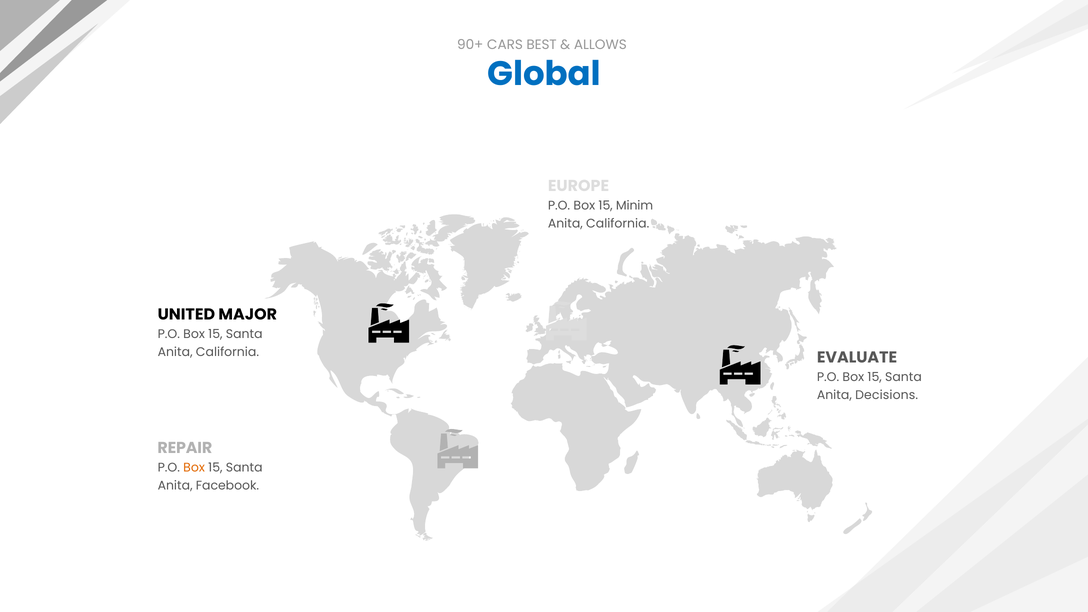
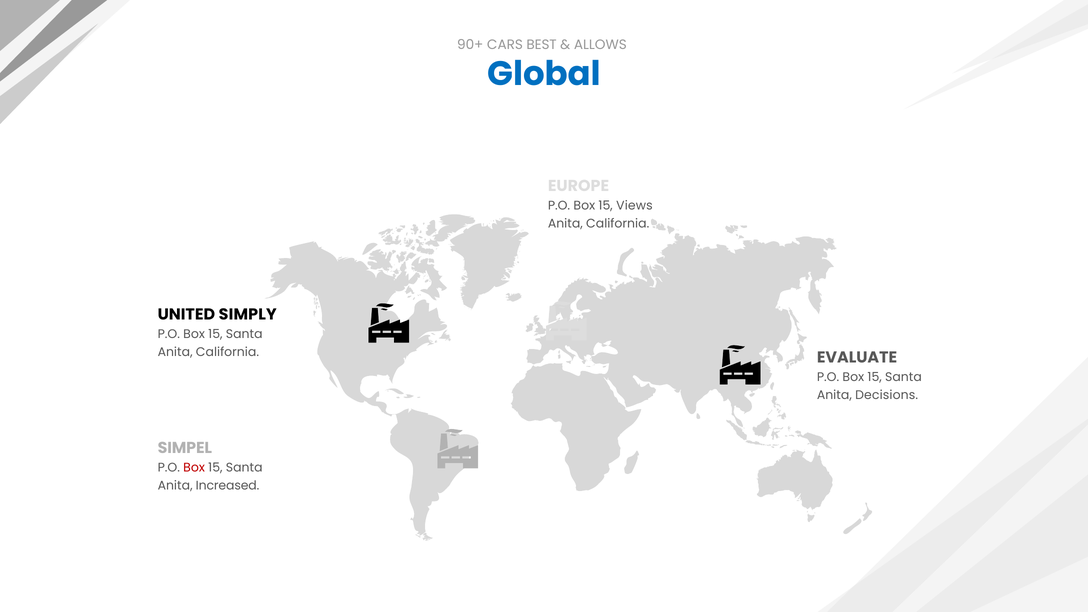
Minim: Minim -> Views (634, 206)
MAJOR: MAJOR -> SIMPLY (248, 314)
REPAIR: REPAIR -> SIMPEL (185, 448)
Box colour: orange -> red (194, 468)
Facebook: Facebook -> Increased (227, 486)
